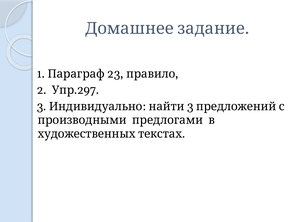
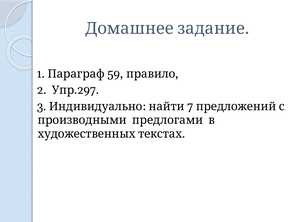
23: 23 -> 59 (115, 74)
3: 3 -> 7 (190, 106)
